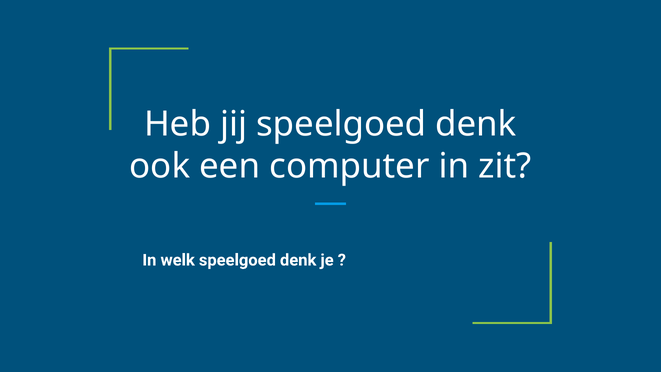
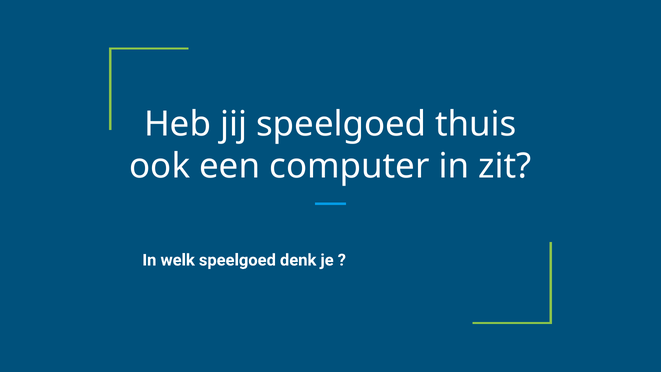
jij speelgoed denk: denk -> thuis (476, 124)
